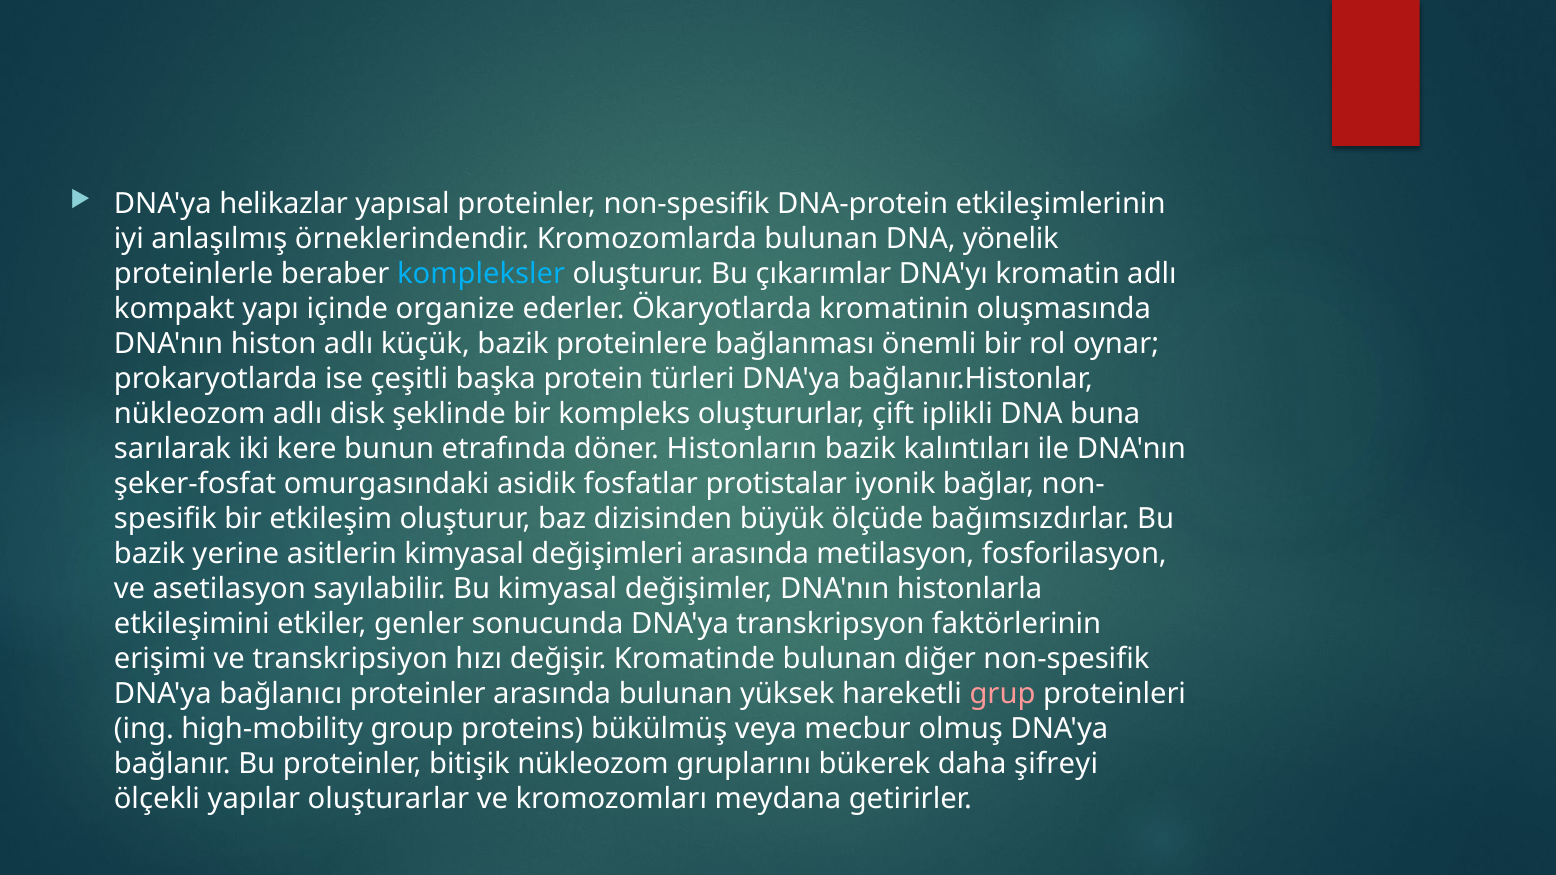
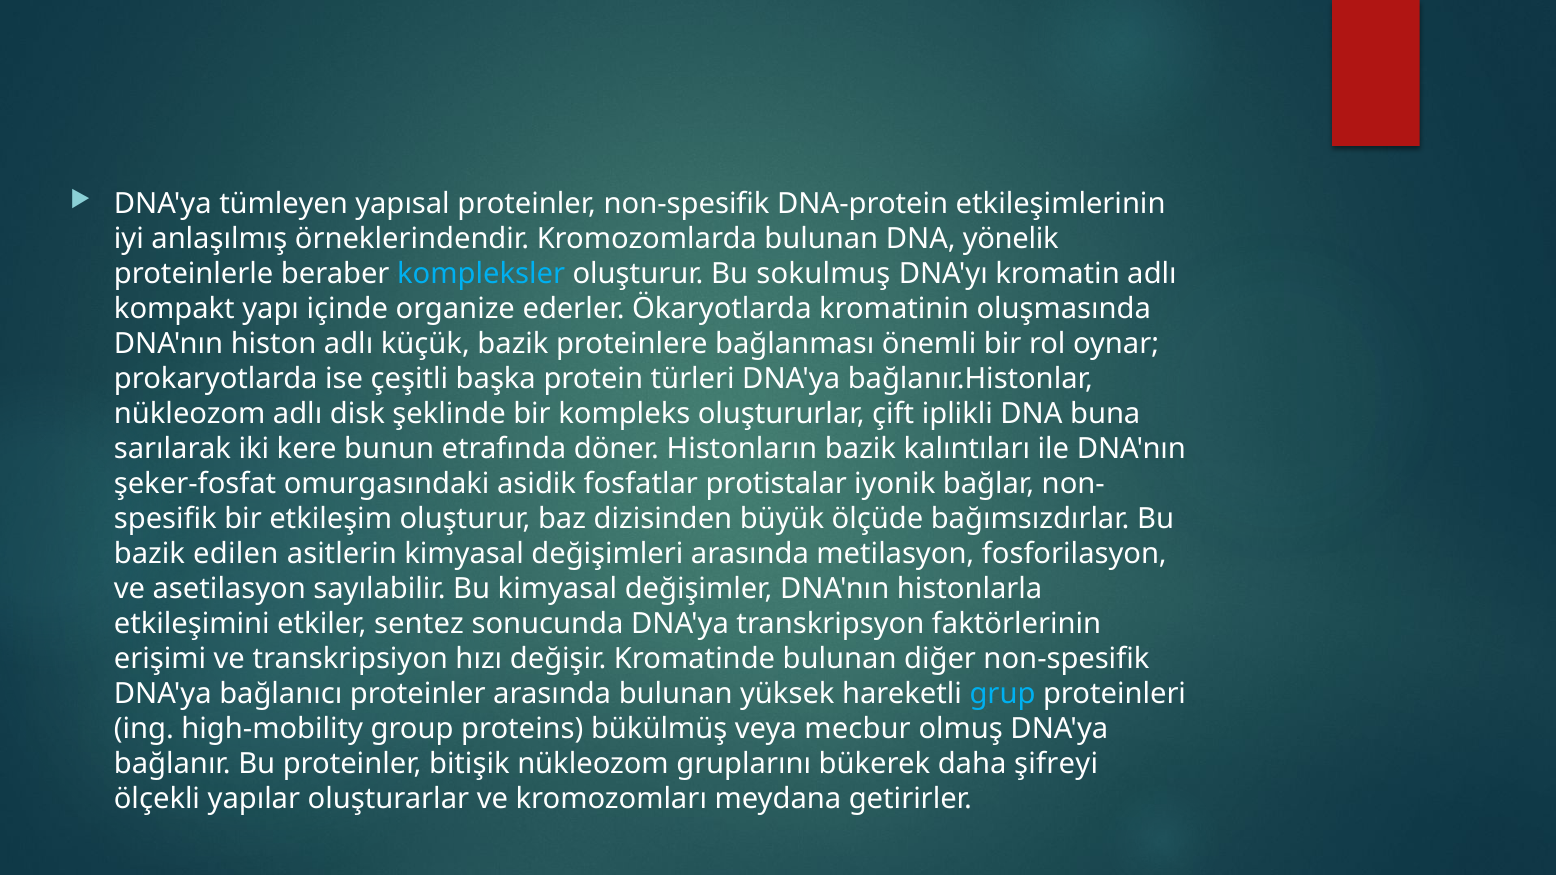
helikazlar: helikazlar -> tümleyen (284, 204)
çıkarımlar: çıkarımlar -> sokulmuş (823, 274)
yerine: yerine -> edilen (236, 554)
genler: genler -> sentez (419, 624)
grup colour: pink -> light blue (1003, 694)
